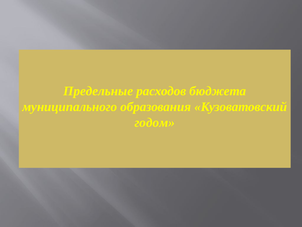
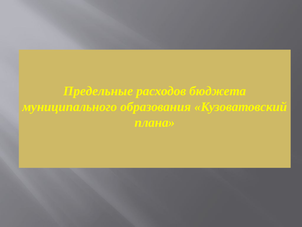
годом: годом -> плана (155, 122)
